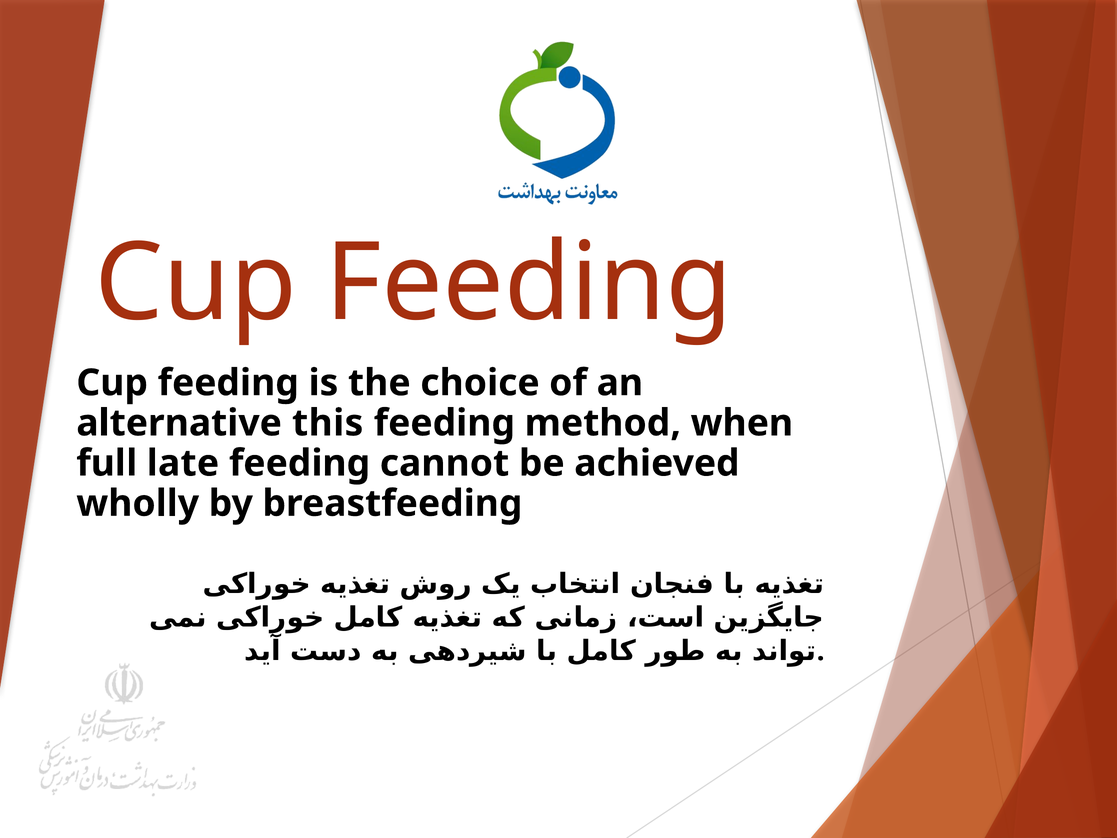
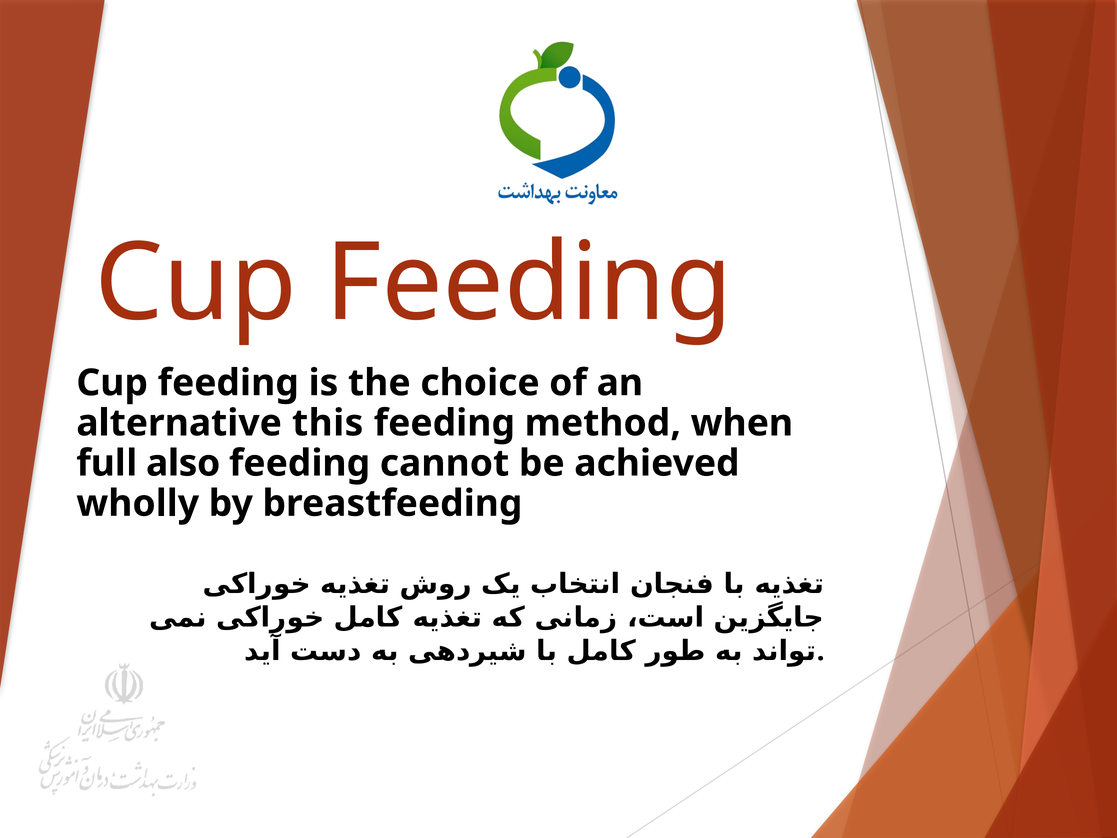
late: late -> also (183, 463)
